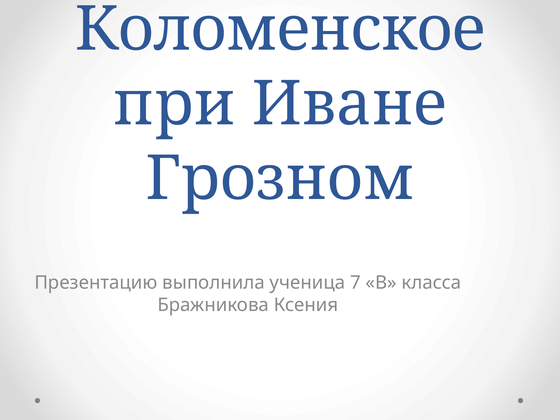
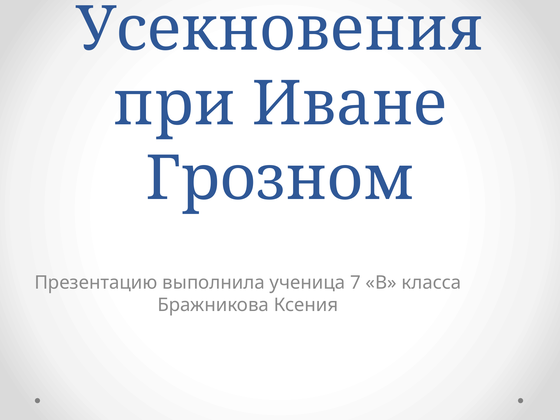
Коломенское: Коломенское -> Усекновения (280, 29)
